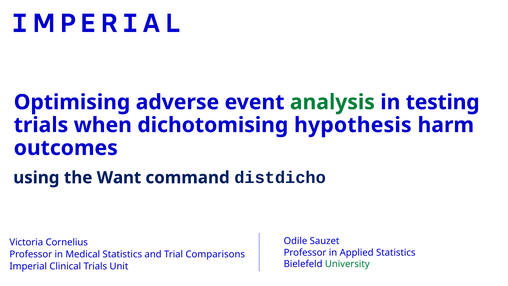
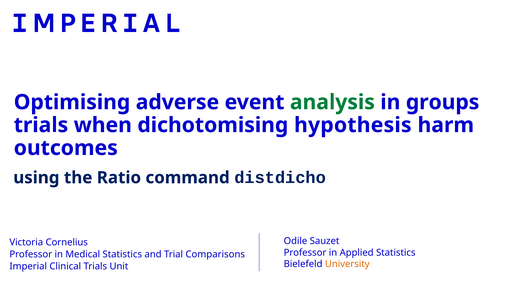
testing: testing -> groups (443, 102)
Want: Want -> Ratio (119, 178)
University colour: green -> orange (347, 264)
